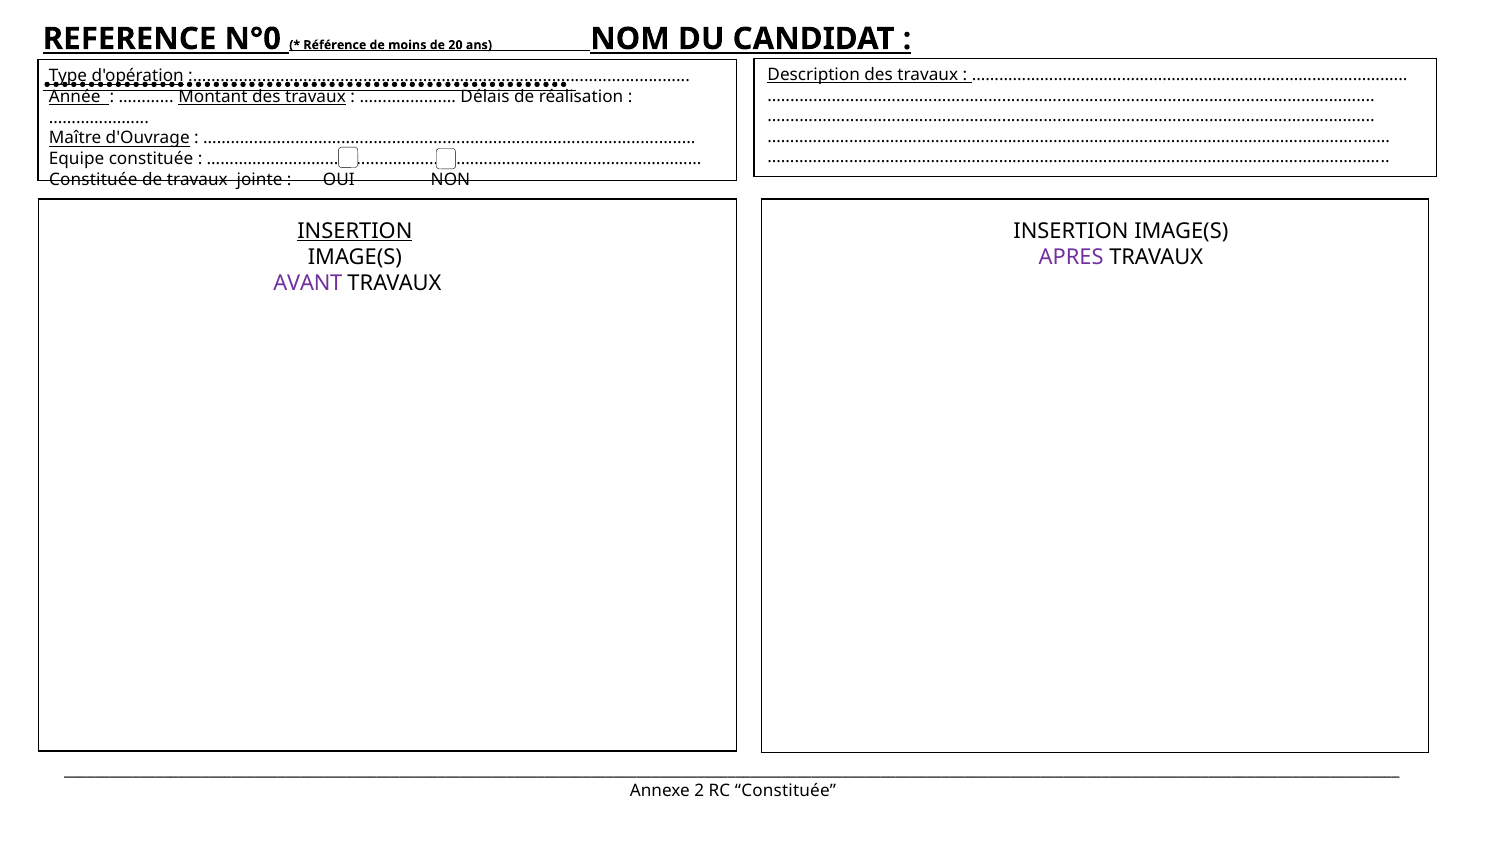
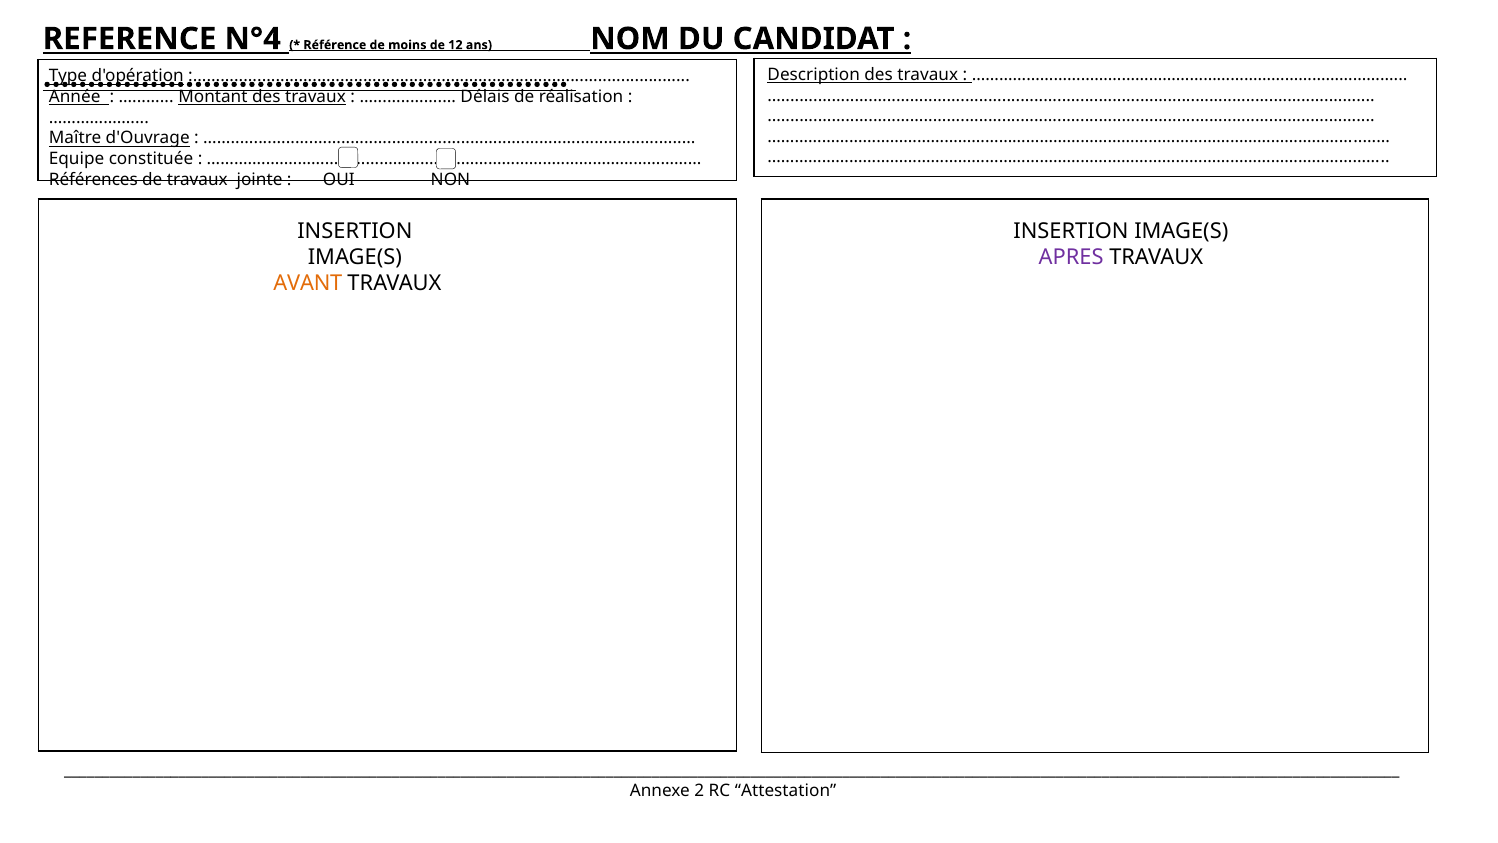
N°0: N°0 -> N°4 (253, 39)
20: 20 -> 12 (455, 45)
Constituée: Constituée -> Références (93, 179)
INSERTION underline: present -> none (355, 231)
AVANT colour: purple -> orange (308, 283)
RC Constituée: Constituée -> Attestation (786, 790)
